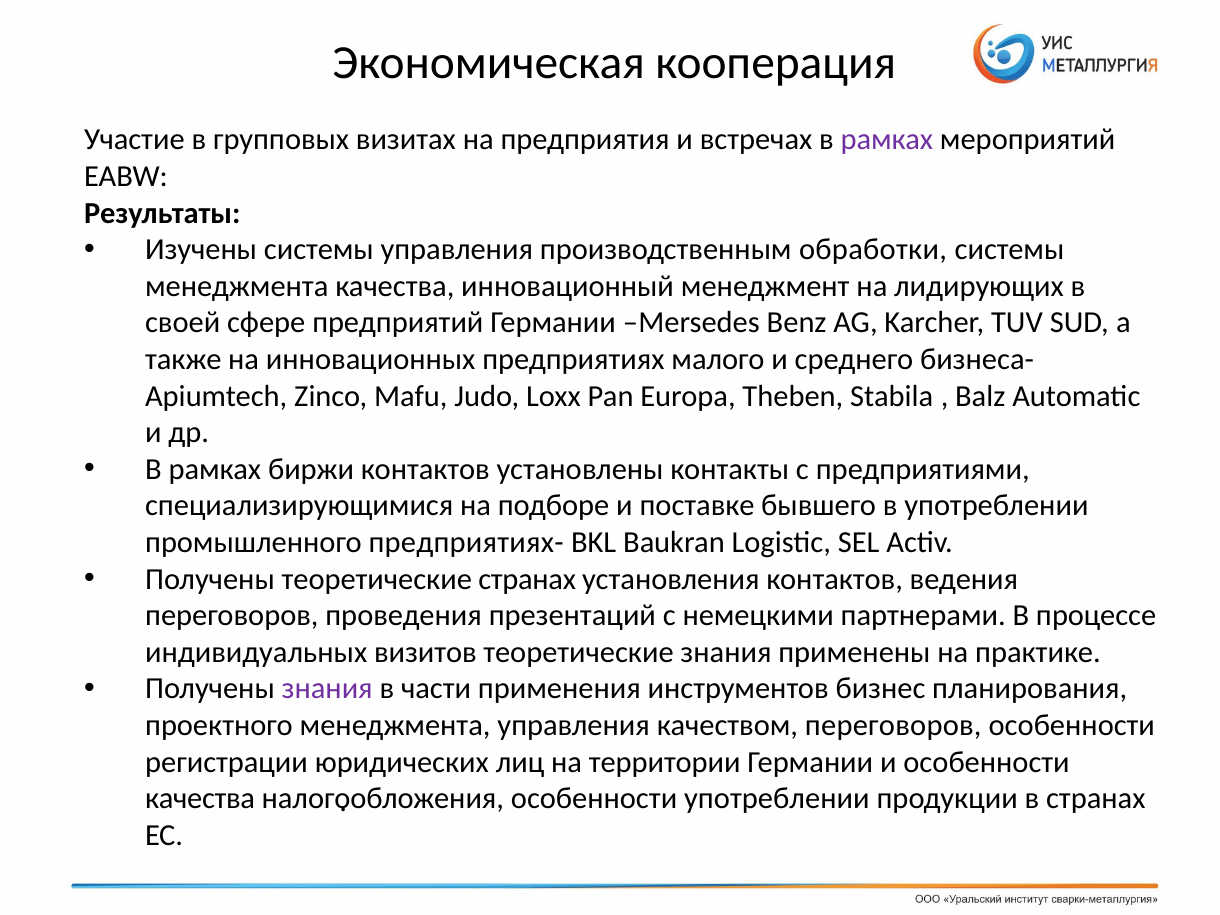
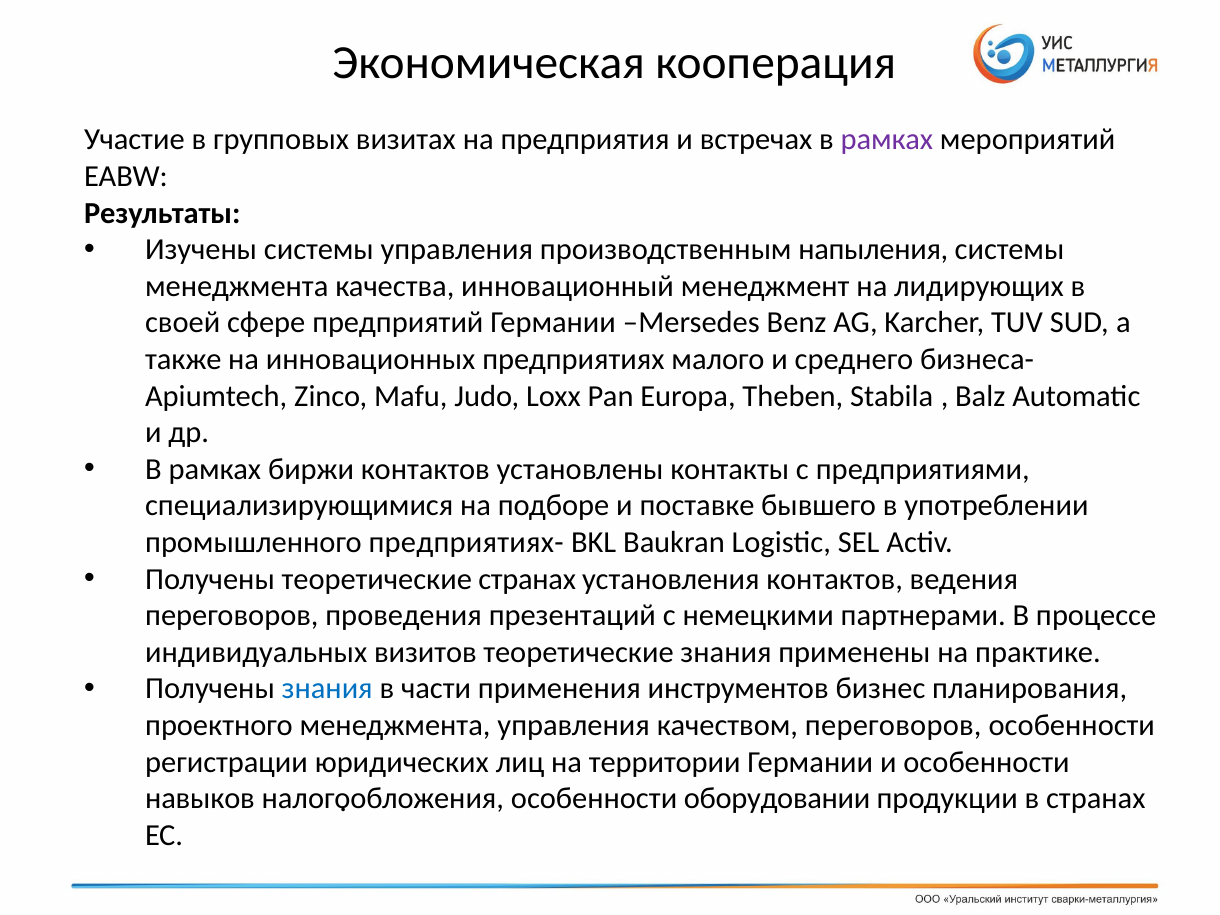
обработки: обработки -> напыления (873, 250)
знания colour: purple -> blue (327, 689)
качества: качества -> навыков (200, 799)
особенности употреблении: употреблении -> оборудовании (777, 799)
